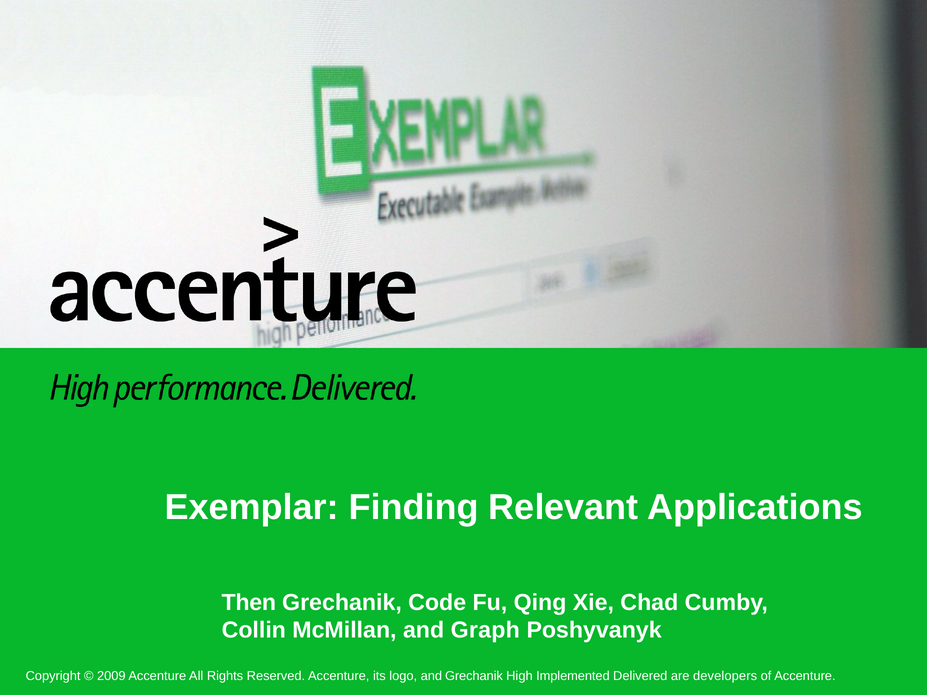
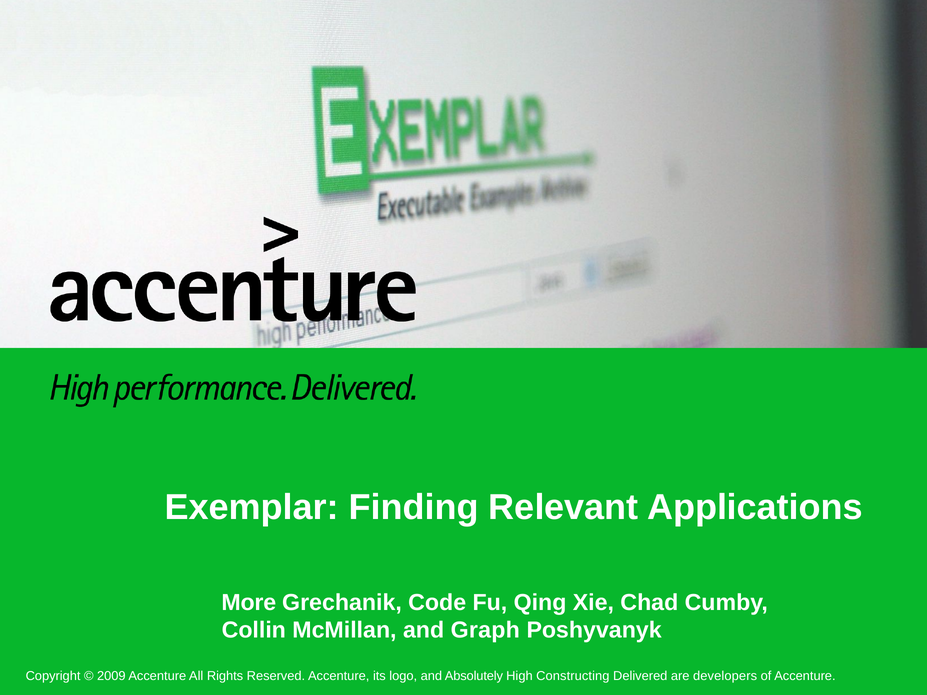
Then: Then -> More (249, 603)
and Grechanik: Grechanik -> Absolutely (474, 676)
Implemented: Implemented -> Constructing (573, 676)
